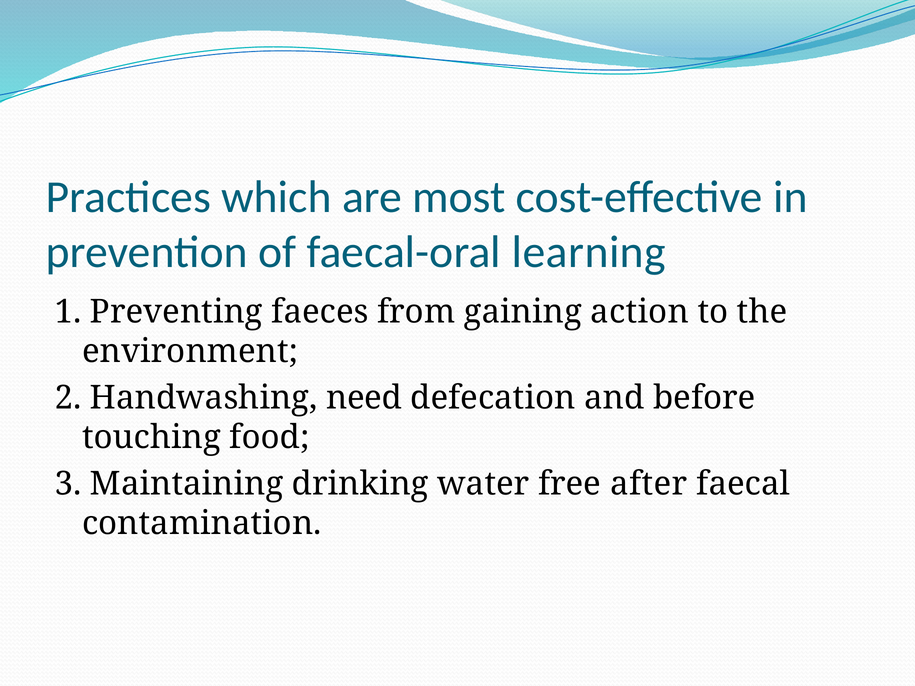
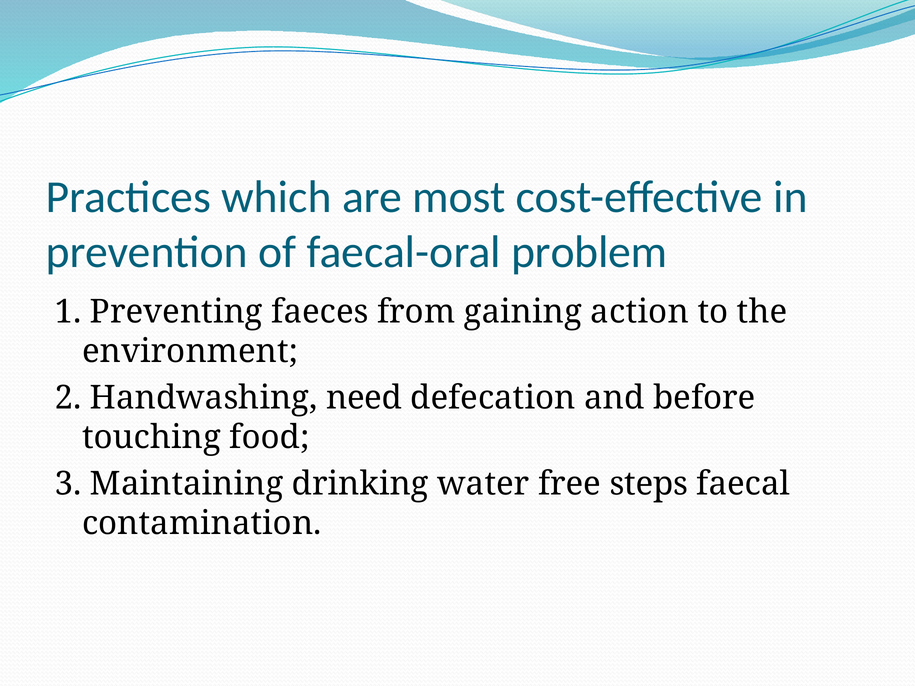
learning: learning -> problem (589, 252)
after: after -> steps (649, 484)
